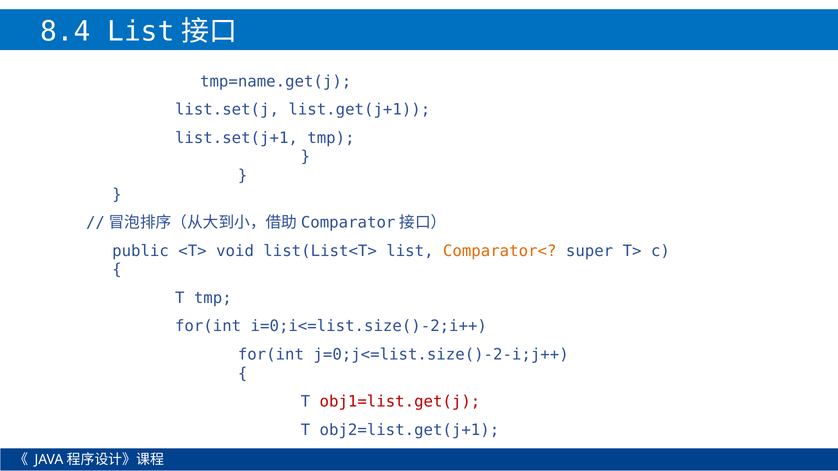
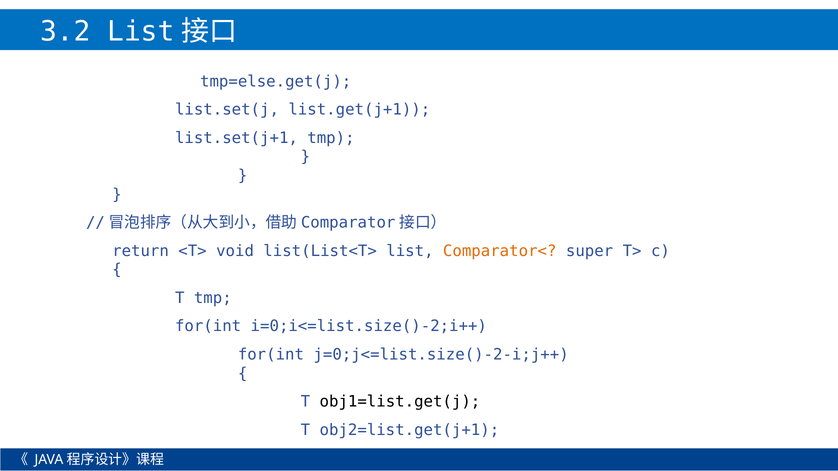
8.4: 8.4 -> 3.2 (65, 32)
tmp=name.get(j: tmp=name.get(j -> tmp=else.get(j (276, 81)
public: public -> return (141, 251)
obj1=list.get(j colour: red -> black (400, 402)
